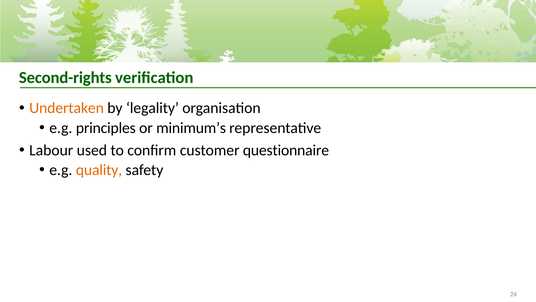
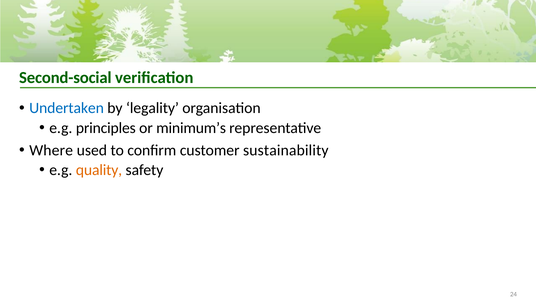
Second-rights: Second-rights -> Second-social (65, 78)
Undertaken colour: orange -> blue (67, 108)
Labour: Labour -> Where (51, 150)
questionnaire: questionnaire -> sustainability (286, 150)
